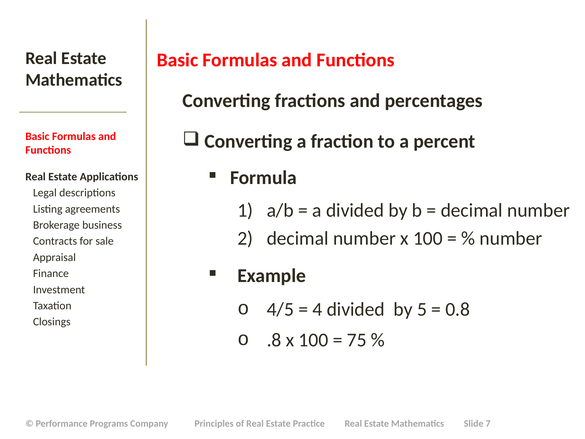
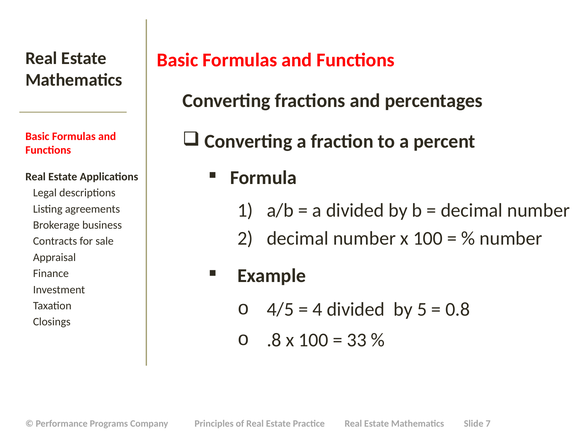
75: 75 -> 33 (357, 340)
